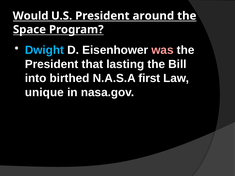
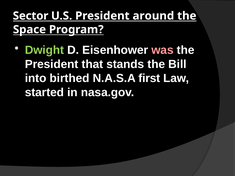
Would: Would -> Sector (31, 16)
Dwight colour: light blue -> light green (44, 50)
lasting: lasting -> stands (125, 64)
unique: unique -> started (44, 92)
